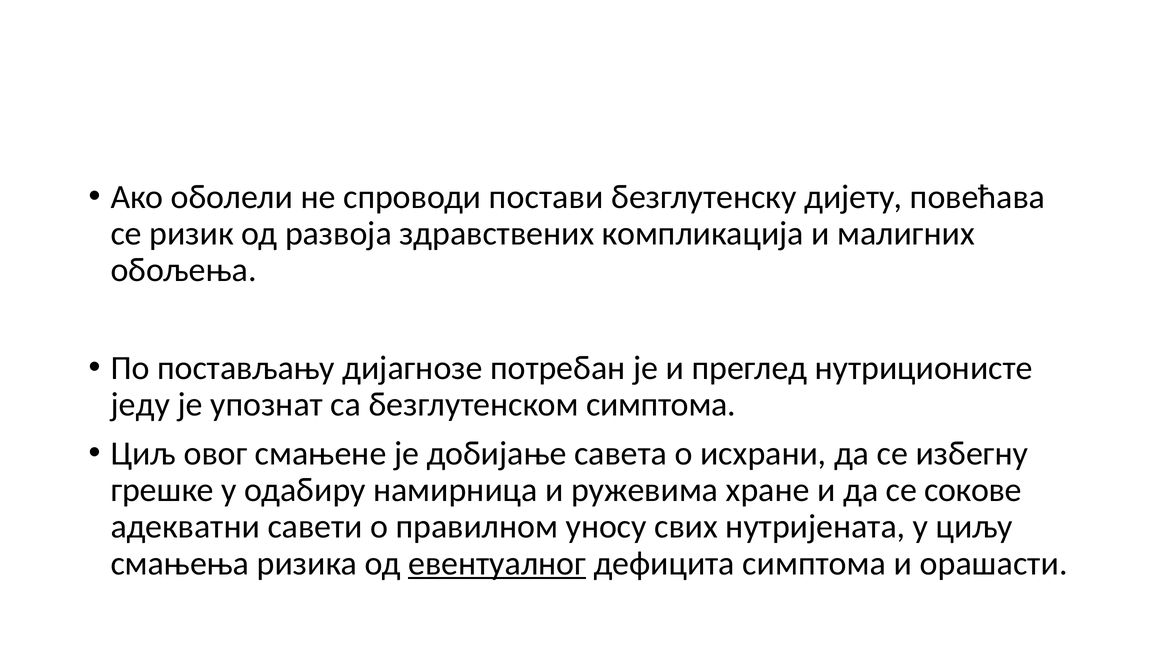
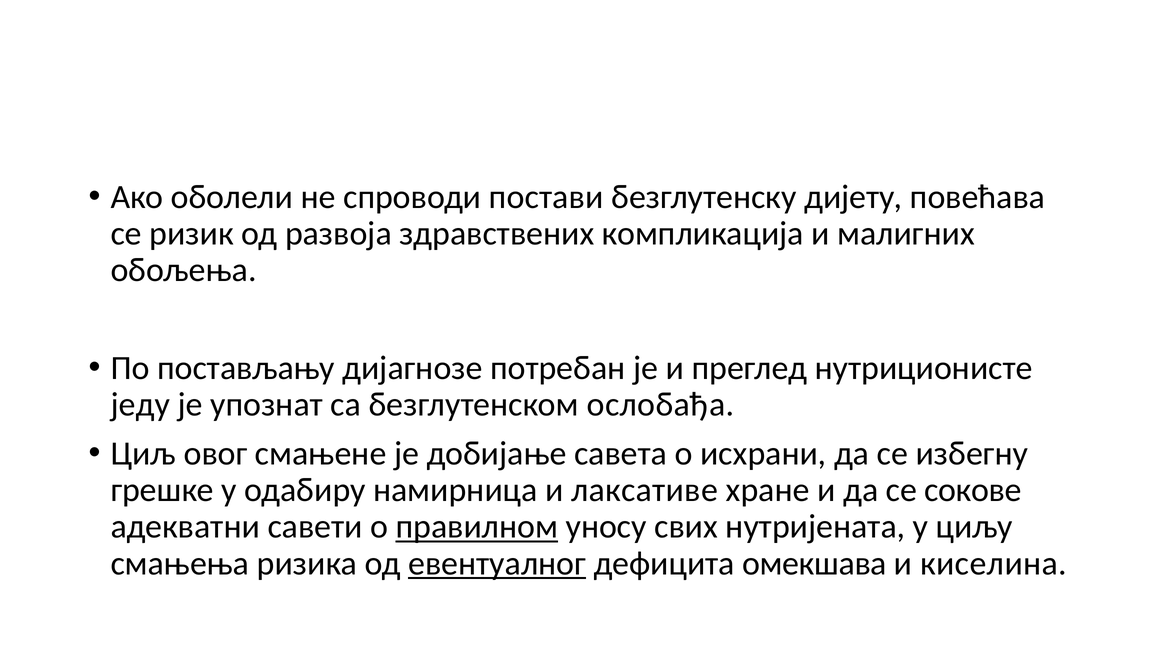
безглутенском симптома: симптома -> ослобађа (661, 404)
ружевима: ружевима -> лаксативе (645, 490)
правилном underline: none -> present (477, 527)
дефицита симптома: симптома -> омекшава (814, 563)
орашасти: орашасти -> киселина (994, 563)
